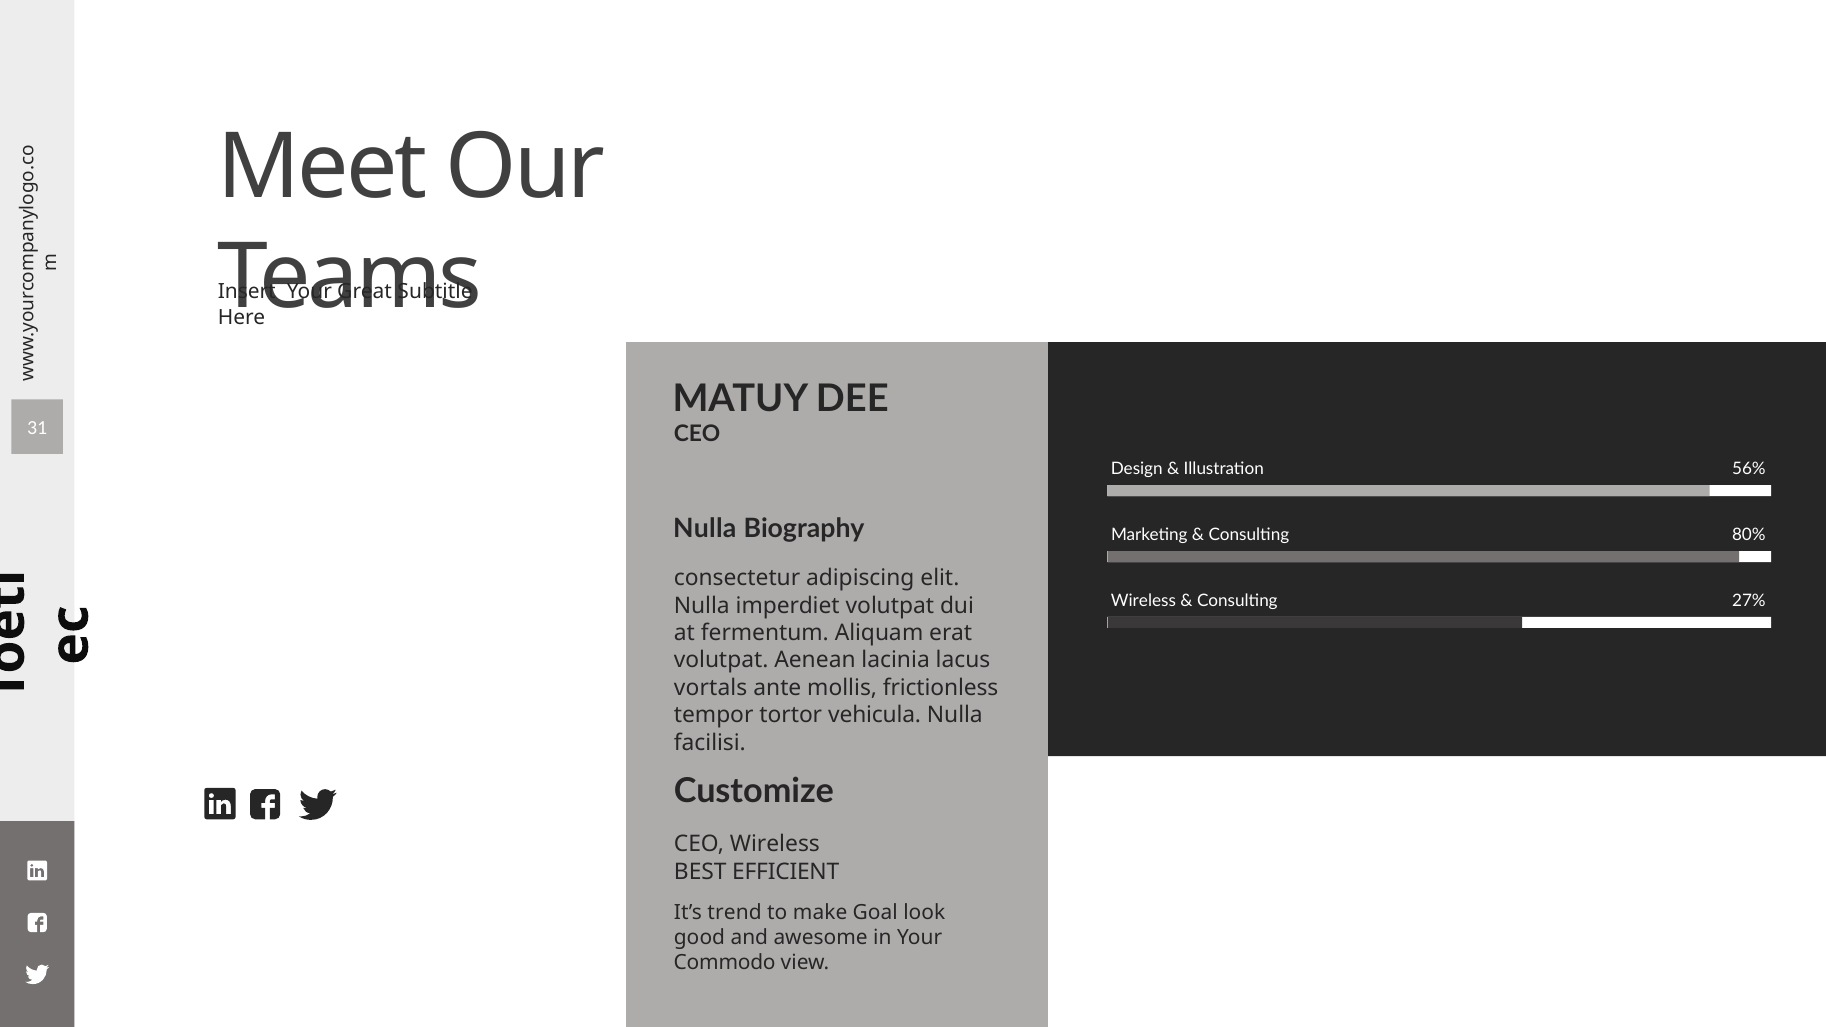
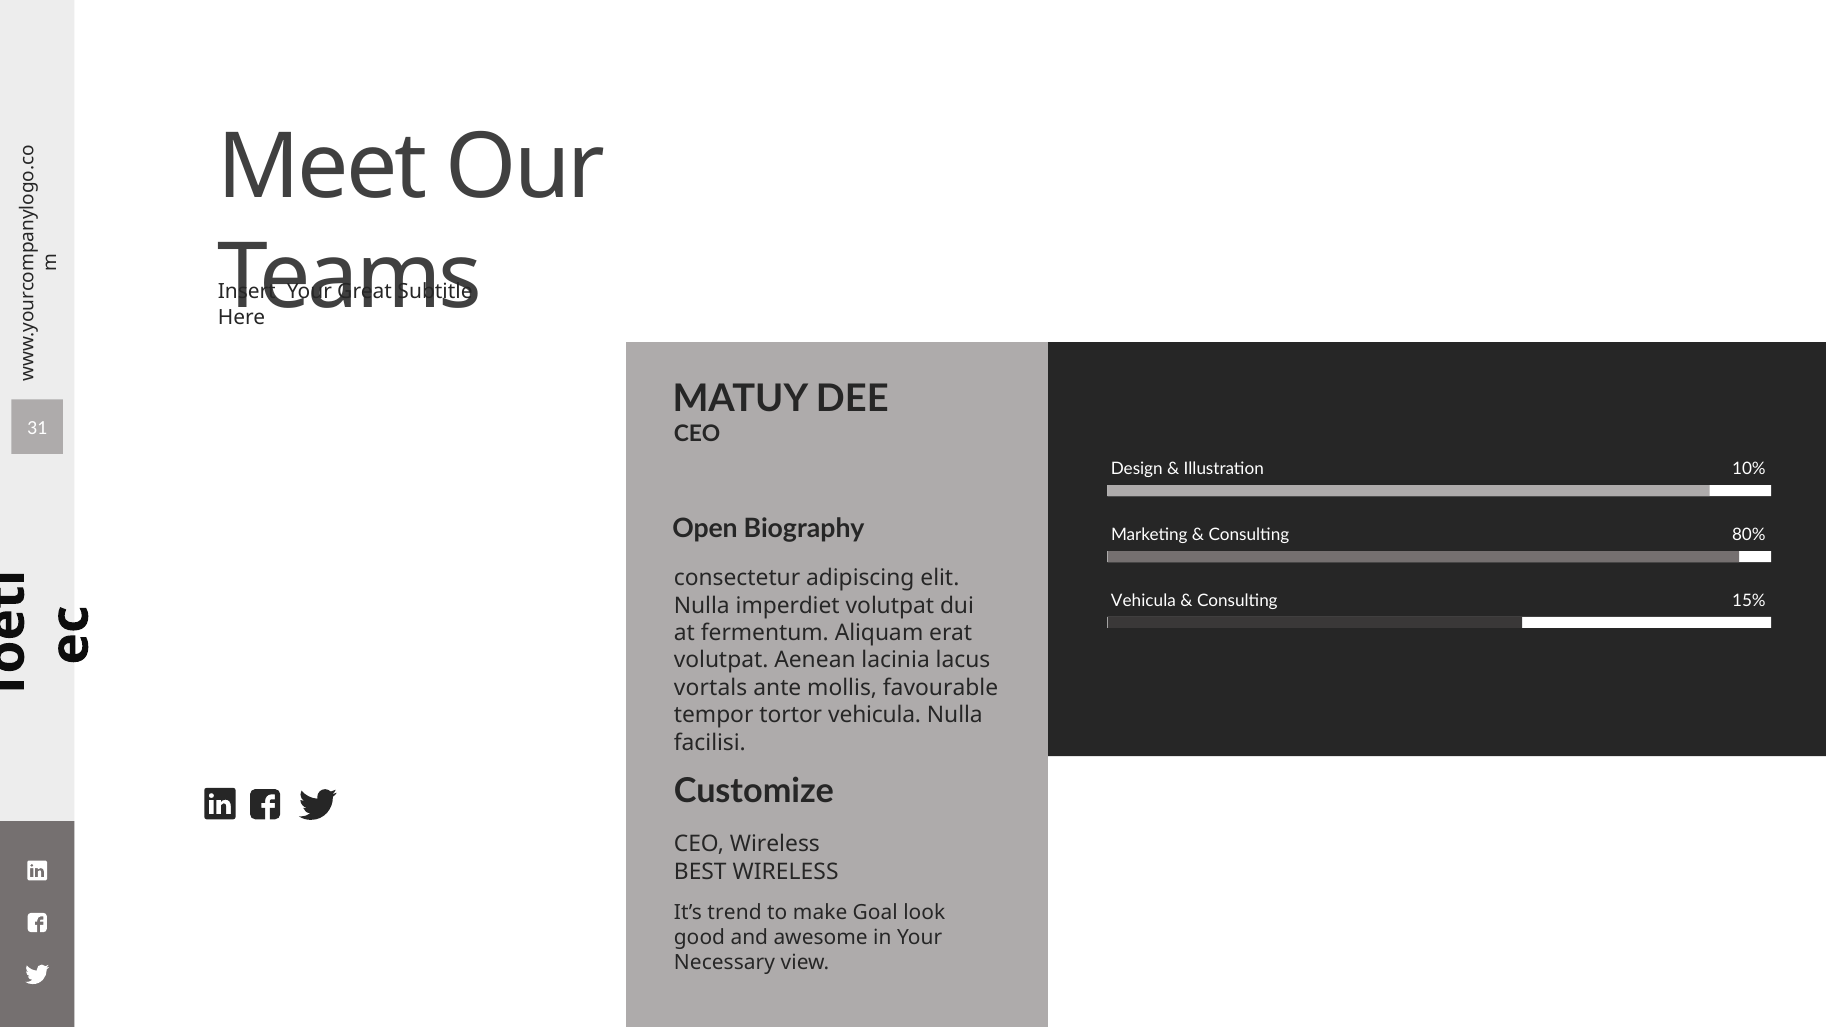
56%: 56% -> 10% (1749, 469)
Nulla: Nulla -> Open (705, 529)
Wireless: Wireless -> Vehicula (1143, 600)
27%: 27% -> 15% (1749, 600)
frictionless: frictionless -> favourable (941, 688)
BEST EFFICIENT: EFFICIENT -> WIRELESS (786, 872)
Commodo: Commodo -> Necessary (725, 962)
